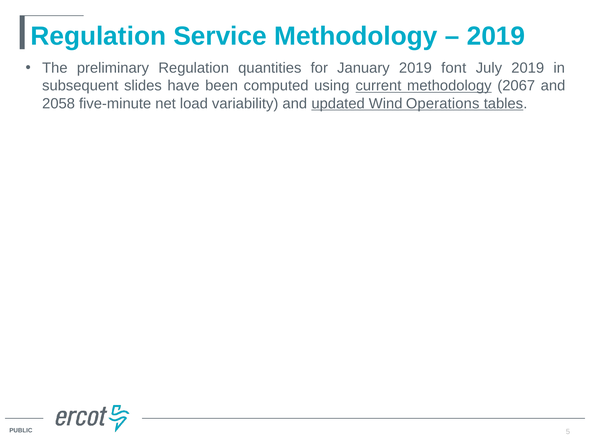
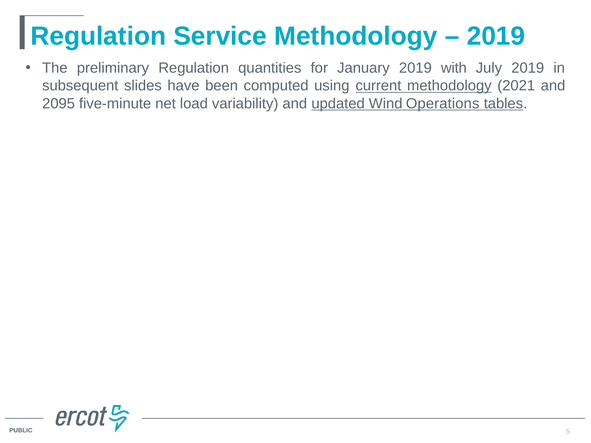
font: font -> with (454, 68)
2067: 2067 -> 2021 (516, 86)
2058: 2058 -> 2095 (59, 104)
